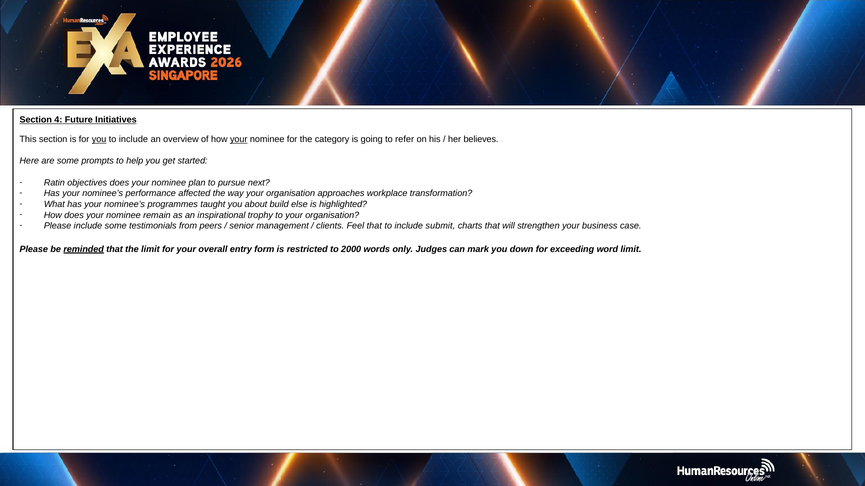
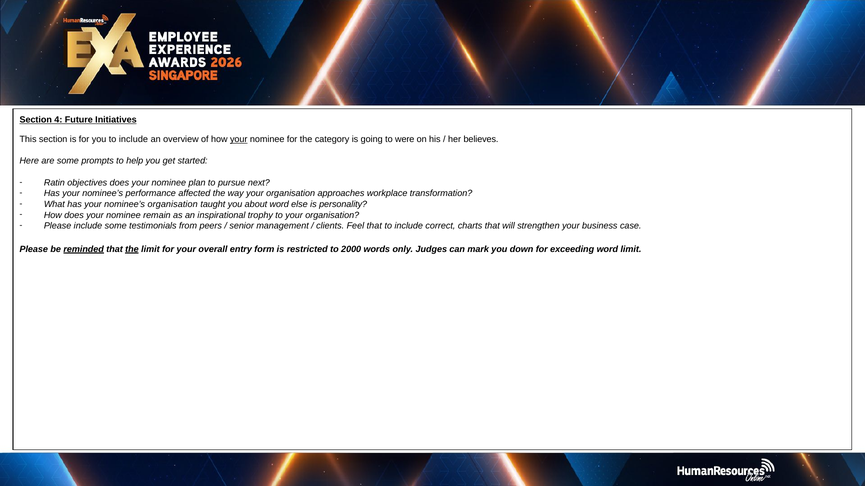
you underline: present -> none (99, 140)
refer: refer -> were (405, 140)
nominee’s programmes: programmes -> organisation (173, 204)
about build: build -> word (279, 204)
highlighted: highlighted -> personality (343, 204)
submit: submit -> correct (440, 226)
the underline: none -> present (132, 249)
